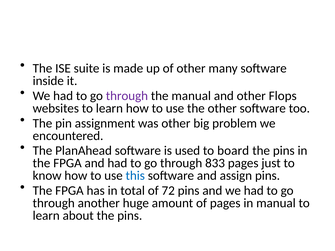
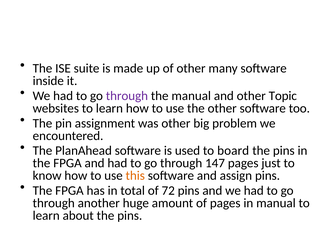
Flops: Flops -> Topic (283, 96)
833: 833 -> 147 (215, 163)
this colour: blue -> orange (135, 176)
